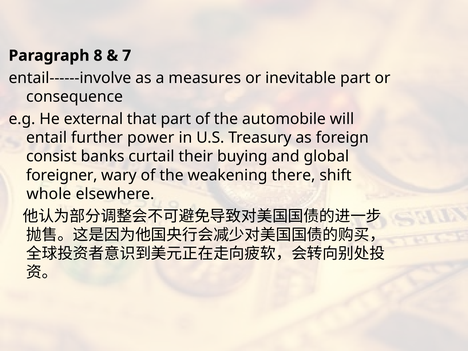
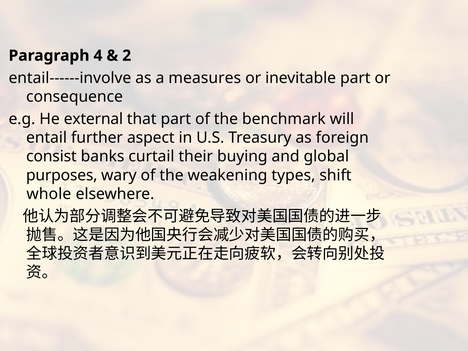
8: 8 -> 4 (98, 56)
7: 7 -> 2 (127, 56)
automobile: automobile -> benchmark (284, 119)
power: power -> aspect (151, 138)
foreigner: foreigner -> purposes (62, 175)
there: there -> types (293, 175)
